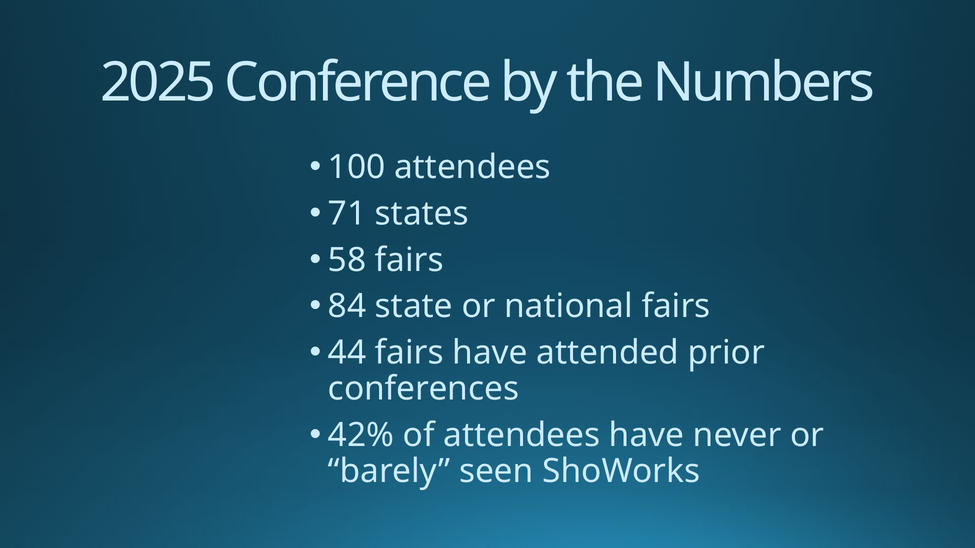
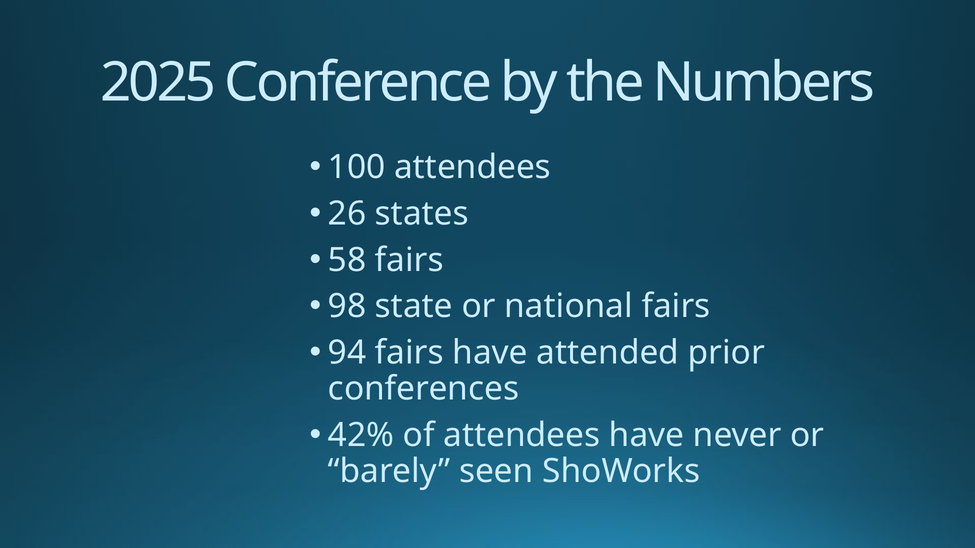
71: 71 -> 26 (347, 214)
84: 84 -> 98 (347, 307)
44: 44 -> 94 (347, 353)
